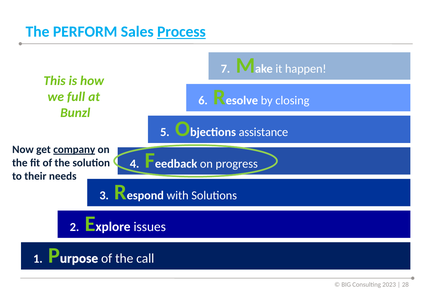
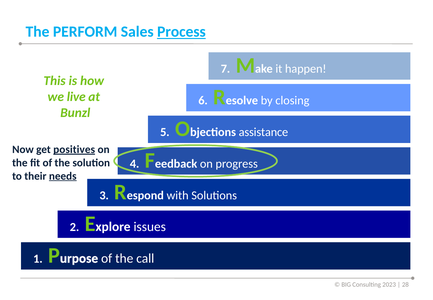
full: full -> live (76, 97)
company: company -> positives (74, 149)
needs underline: none -> present (63, 176)
